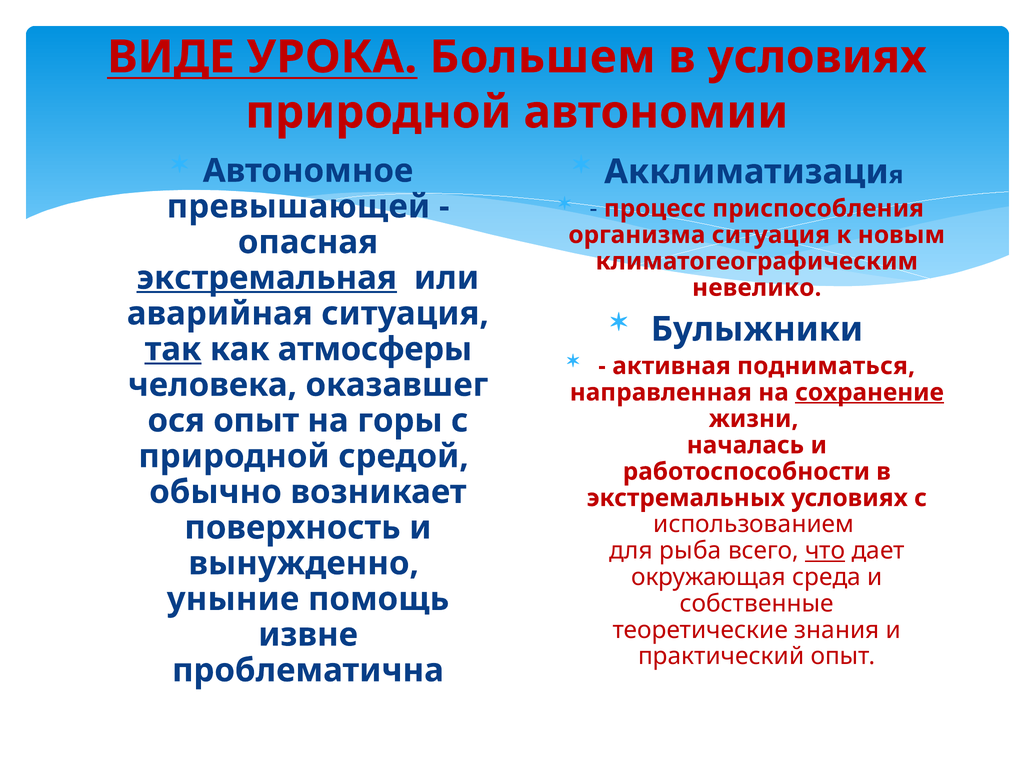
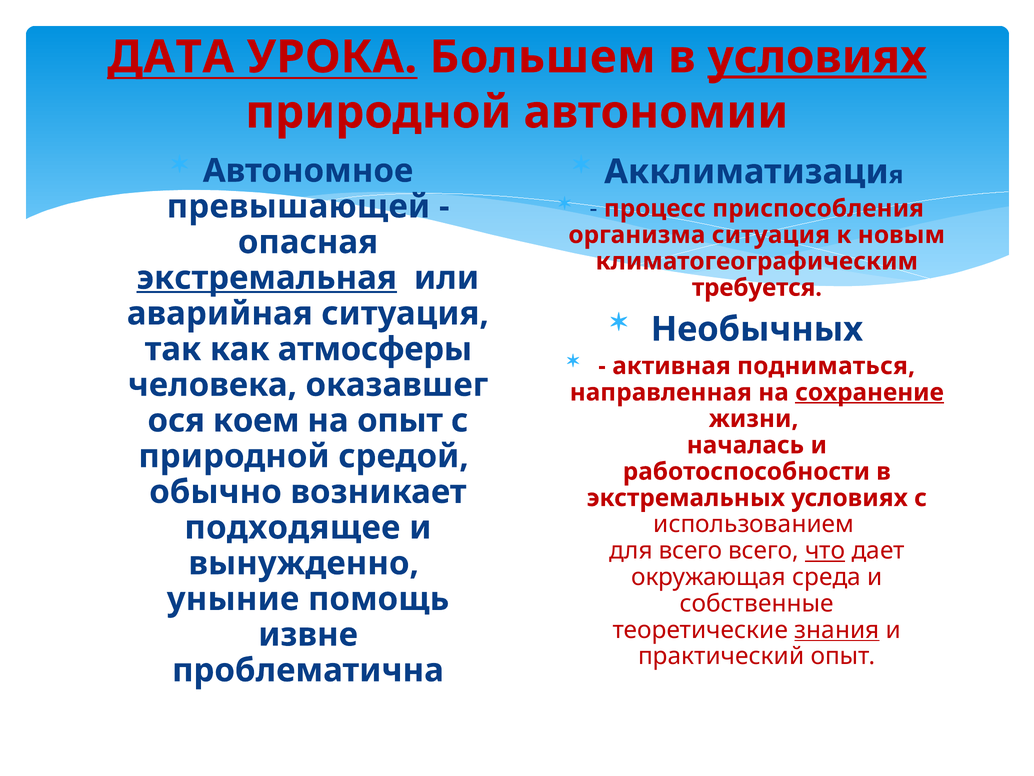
ВИДЕ: ВИДЕ -> ДАТА (171, 57)
условиях underline: none -> present (817, 57)
невелико: невелико -> требуется (757, 288)
Булыжники: Булыжники -> Необычных (757, 329)
так underline: present -> none (173, 349)
опыт: опыт -> коем (256, 420)
на горы: горы -> опыт (400, 420)
поверхность: поверхность -> подходящее (292, 527)
для рыба: рыба -> всего (691, 550)
знания underline: none -> present (837, 630)
